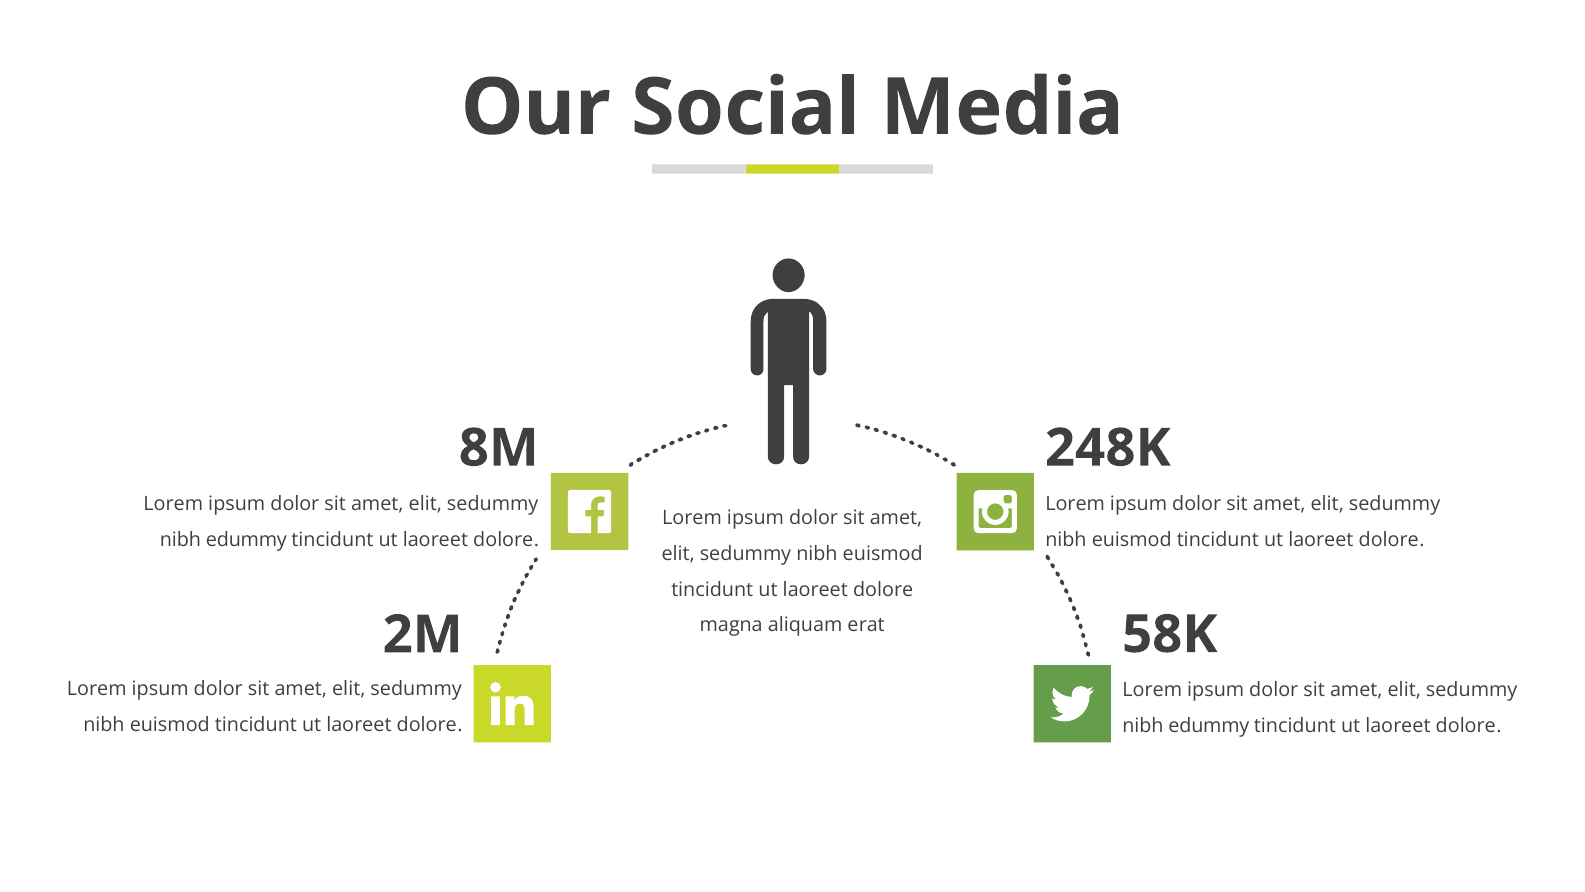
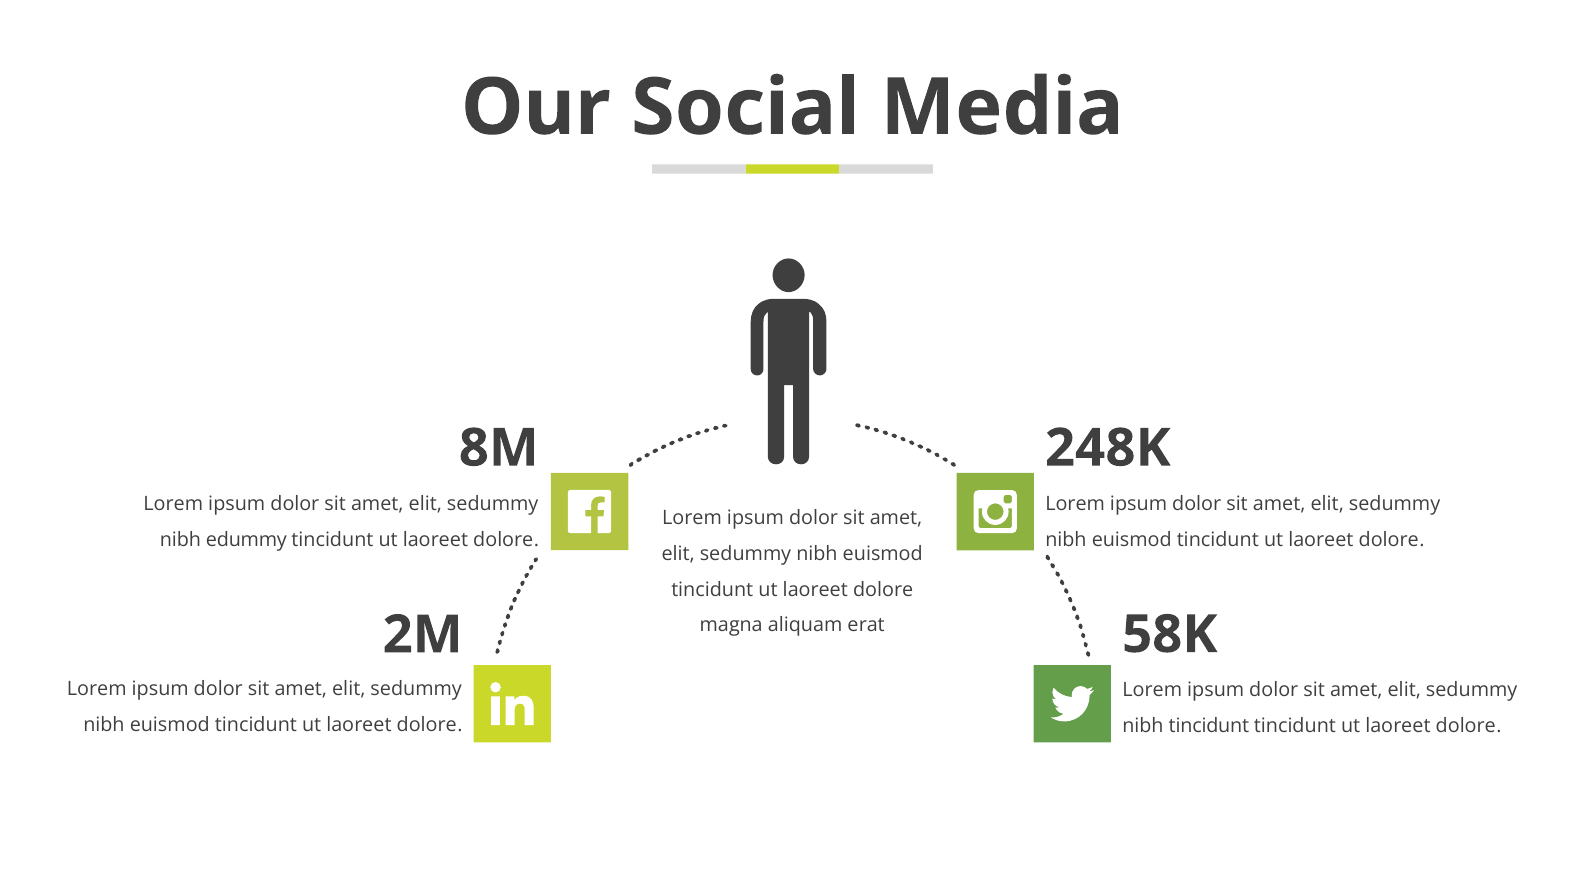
edummy: edummy -> tincidunt (1209, 726)
